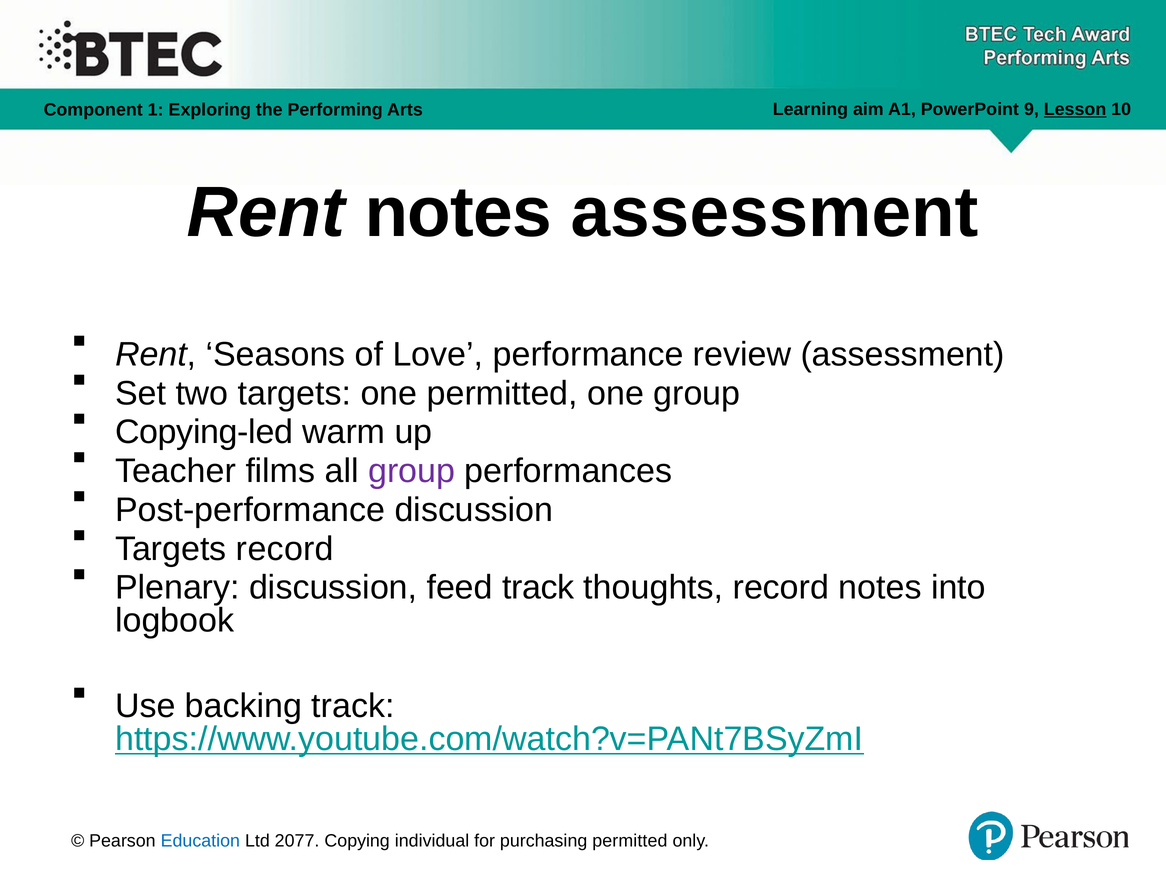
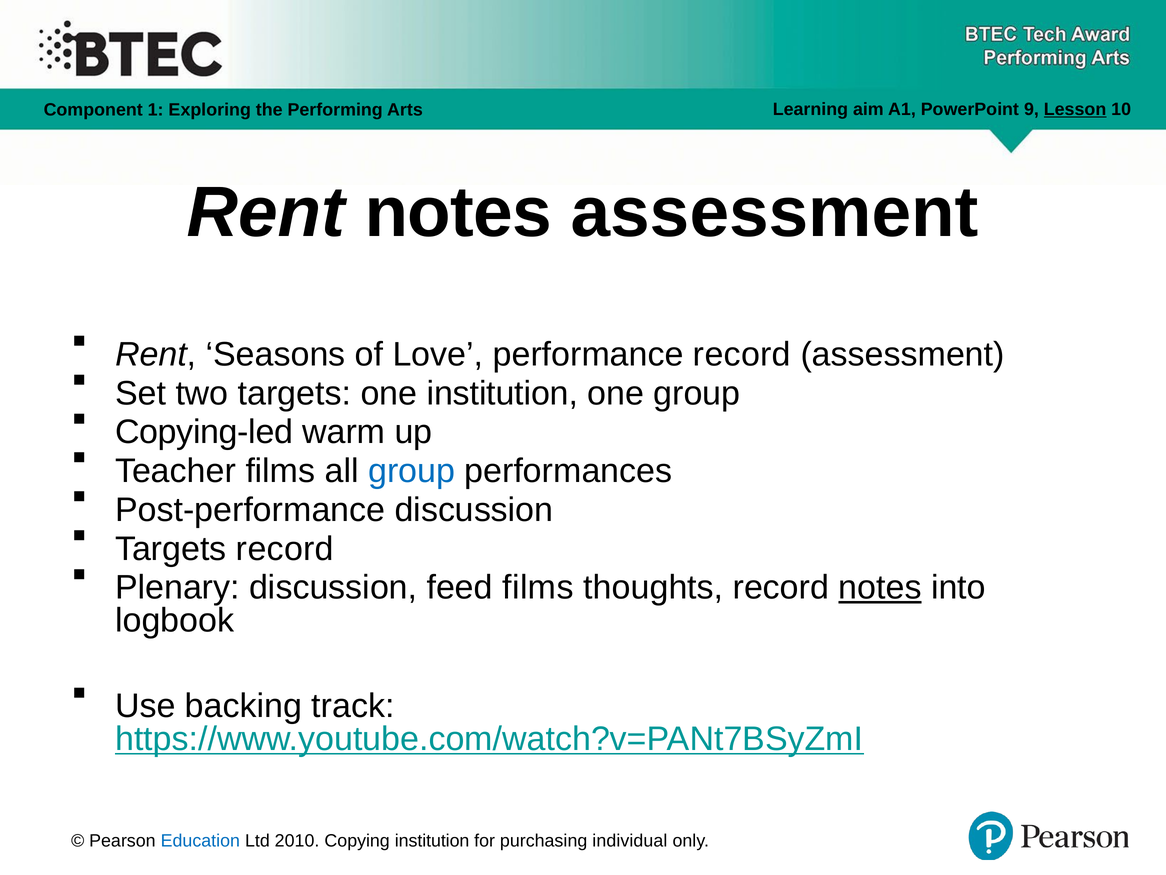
performance review: review -> record (742, 354)
one permitted: permitted -> institution (502, 393)
group colour: purple -> blue (412, 471)
feed track: track -> films (538, 587)
notes underline: none -> present (880, 587)
2077: 2077 -> 2010 (297, 841)
Copying individual: individual -> institution (432, 841)
purchasing permitted: permitted -> individual (630, 841)
